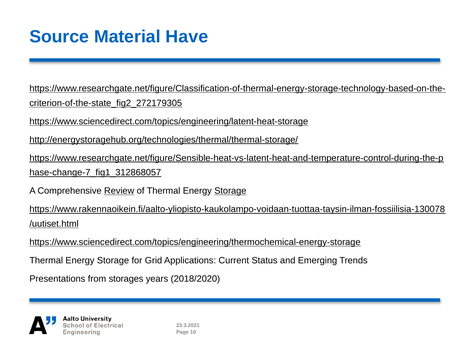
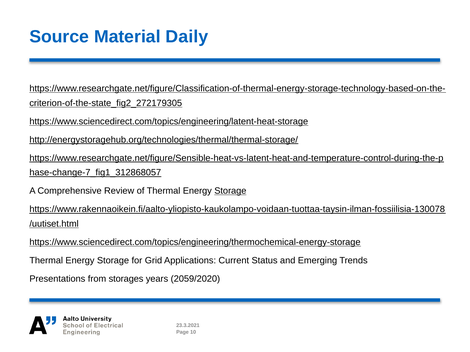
Have: Have -> Daily (187, 37)
Review underline: present -> none (119, 191)
2018/2020: 2018/2020 -> 2059/2020 (195, 279)
